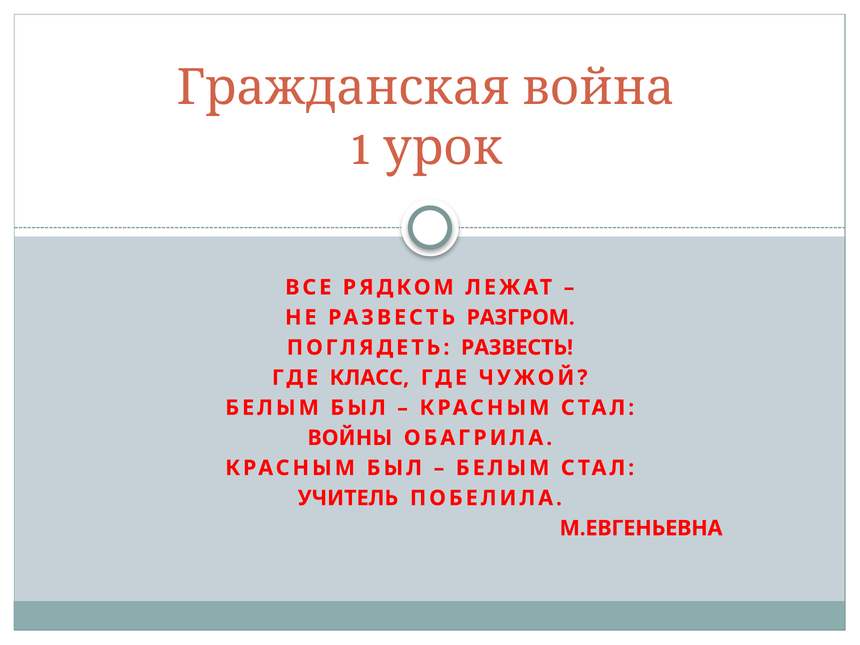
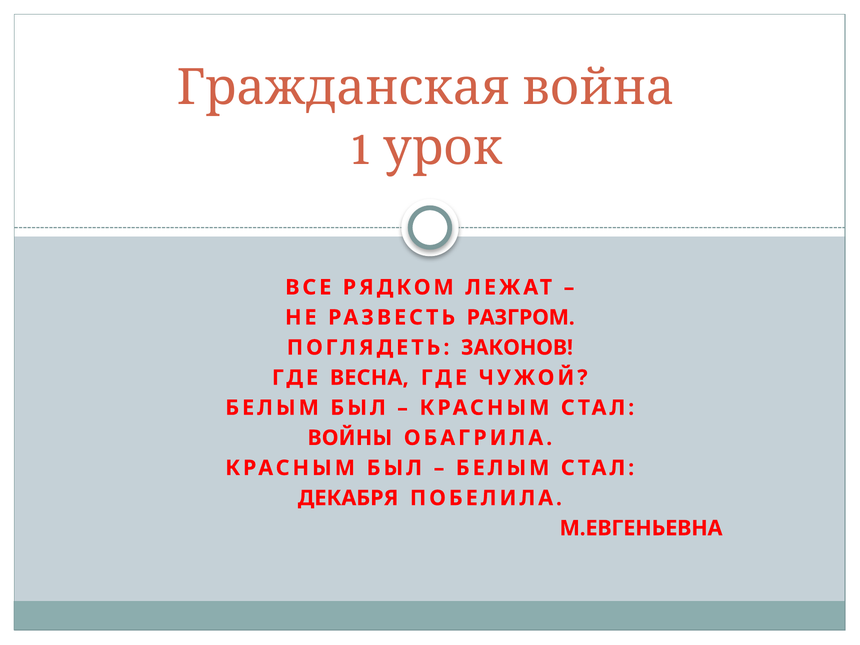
ПОГЛЯДЕТЬ РАЗВЕСТЬ: РАЗВЕСТЬ -> ЗАКОНОВ (517, 348)
КЛАСС: КЛАСС -> ВЕСНА (369, 378)
УЧИТЕЛЬ: УЧИТЕЛЬ -> ДЕКАБРЯ (348, 498)
